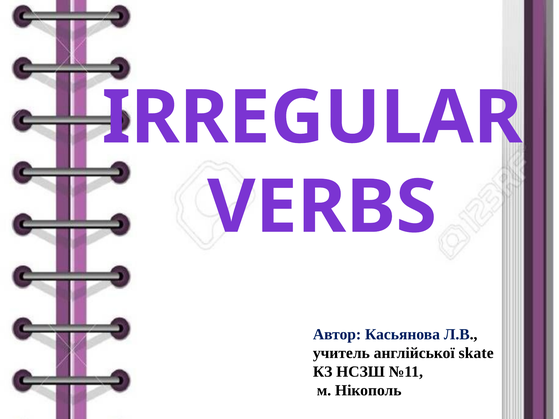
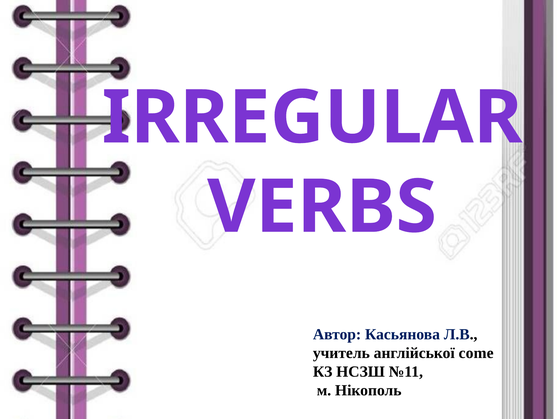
skate: skate -> come (476, 353)
